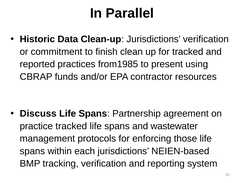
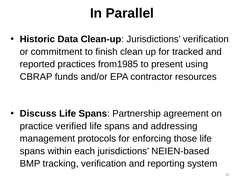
practice tracked: tracked -> verified (71, 126)
wastewater: wastewater -> addressing (174, 126)
